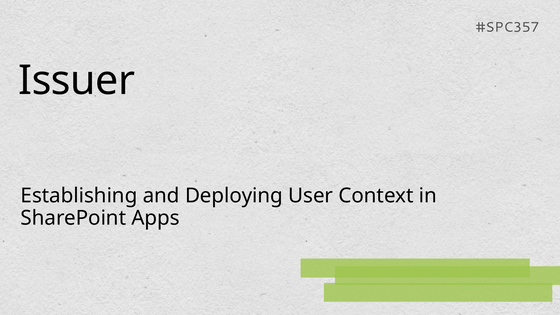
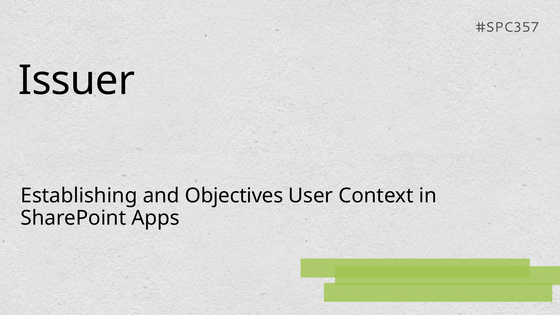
Deploying: Deploying -> Objectives (234, 196)
